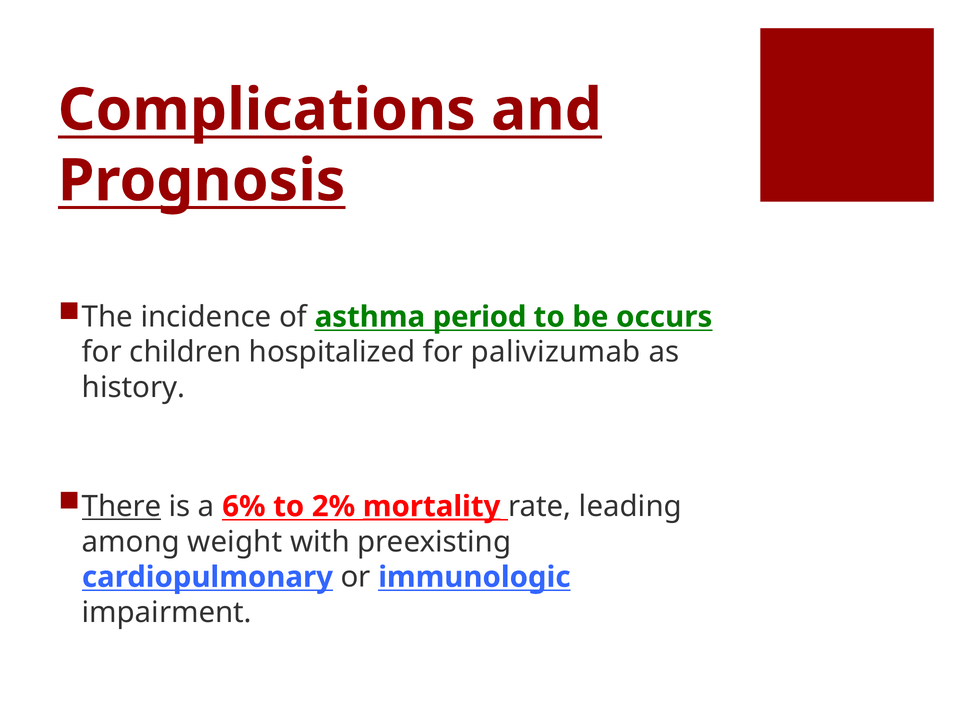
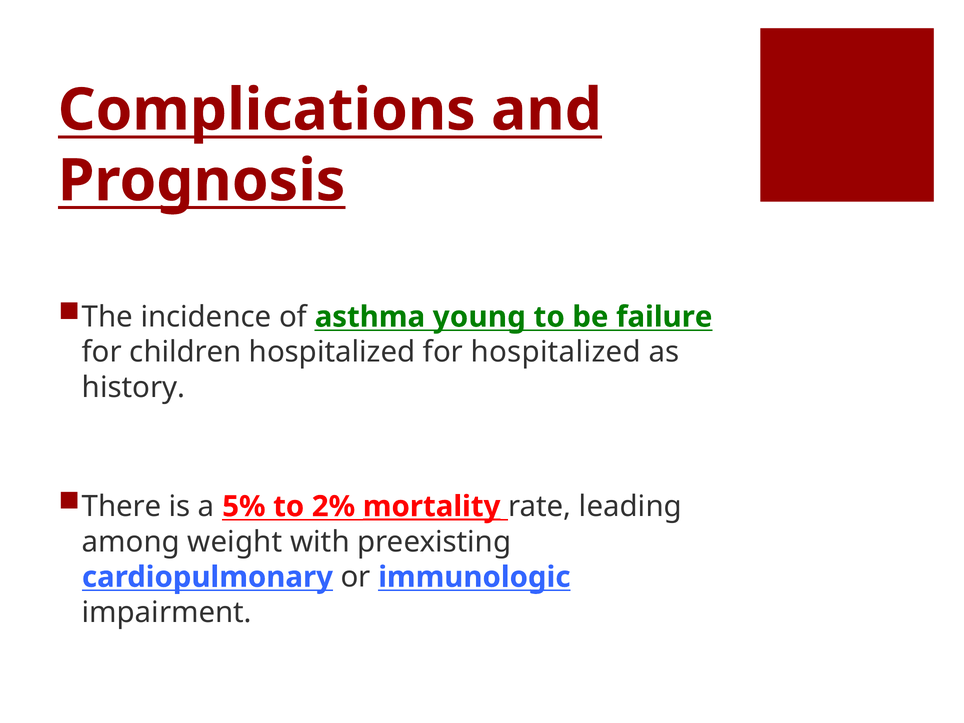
period: period -> young (479, 317)
occurs: occurs -> failure (664, 317)
for palivizumab: palivizumab -> hospitalized (556, 352)
There underline: present -> none (122, 506)
6%: 6% -> 5% (244, 506)
